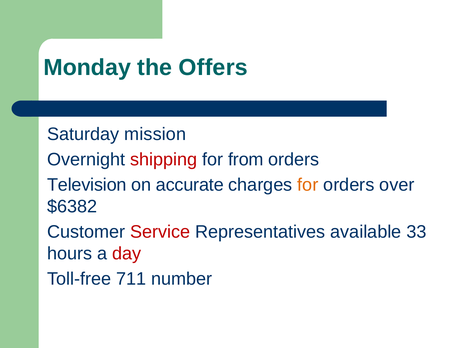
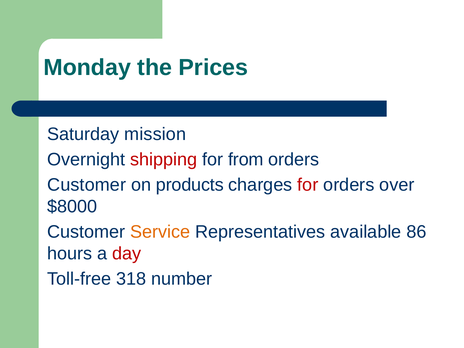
Offers: Offers -> Prices (213, 68)
Television: Television -> Customer (87, 185)
accurate: accurate -> products (190, 185)
for colour: orange -> red (308, 185)
$6382: $6382 -> $8000 (72, 207)
Service colour: red -> orange (160, 232)
33: 33 -> 86 (416, 232)
711: 711 -> 318 (131, 279)
